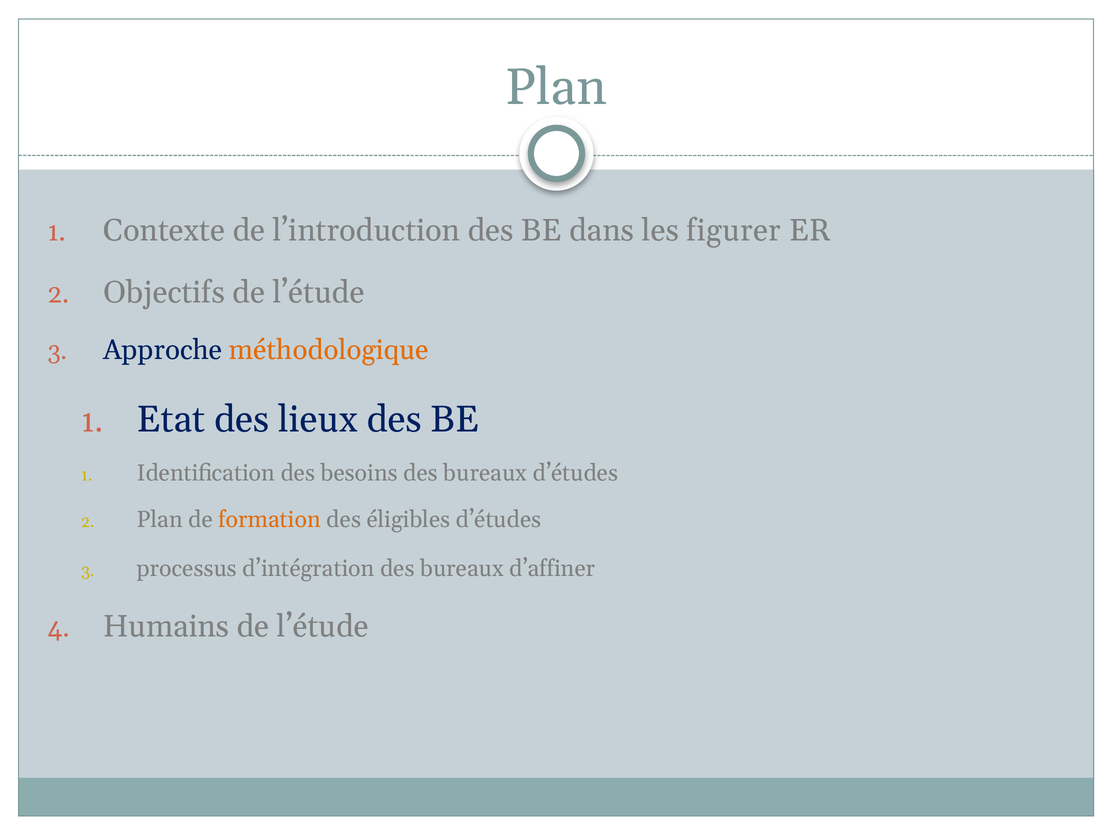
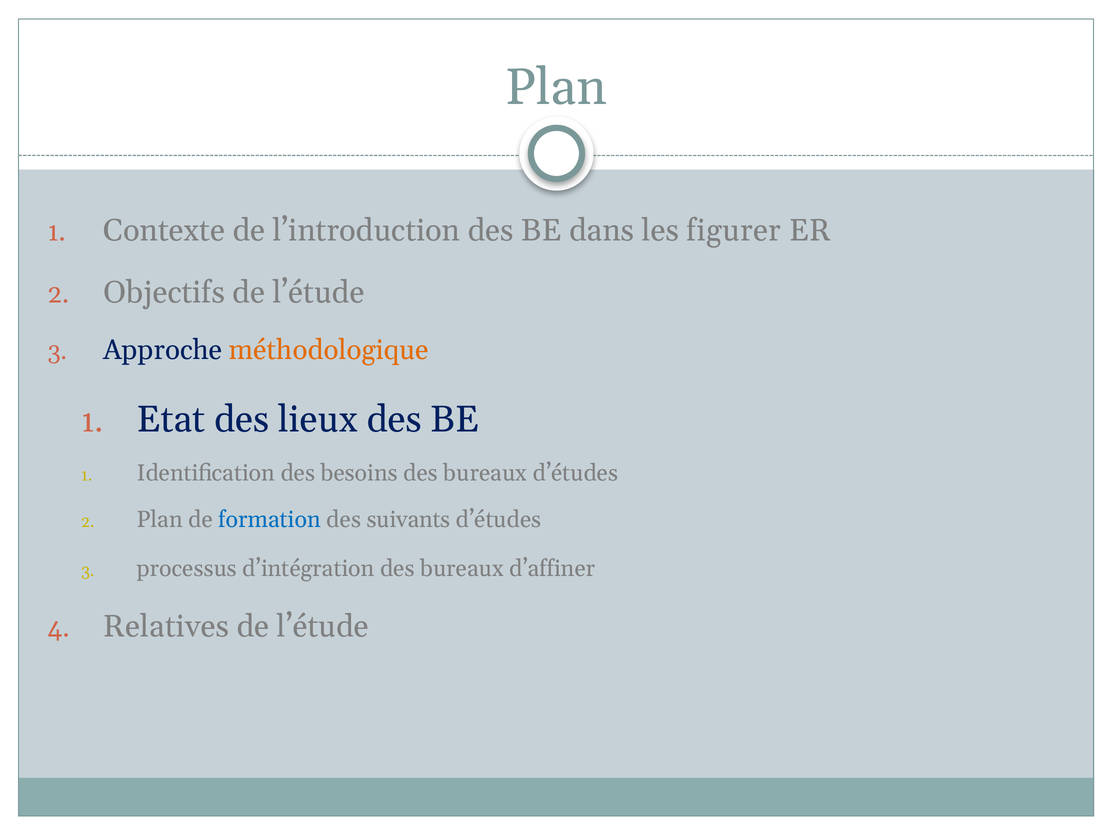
formation colour: orange -> blue (270, 519)
éligibles: éligibles -> suivants (408, 519)
Humains: Humains -> Relatives (166, 626)
